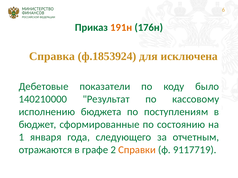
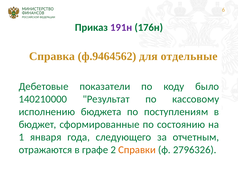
191н colour: orange -> purple (121, 27)
ф.1853924: ф.1853924 -> ф.9464562 (107, 56)
исключена: исключена -> отдельные (189, 56)
9117719: 9117719 -> 2796326 (195, 150)
